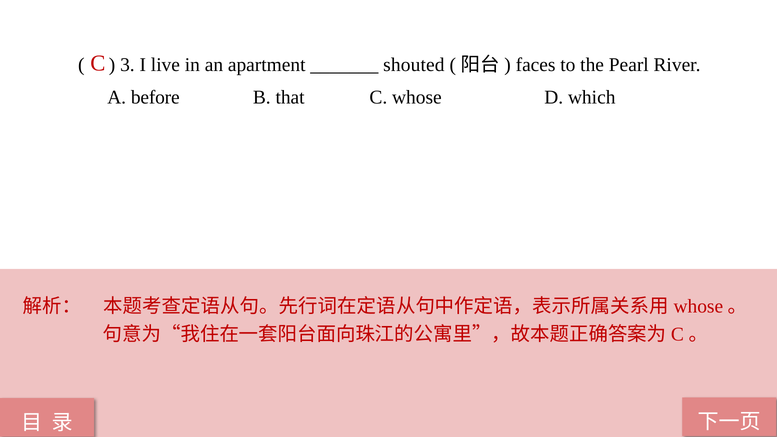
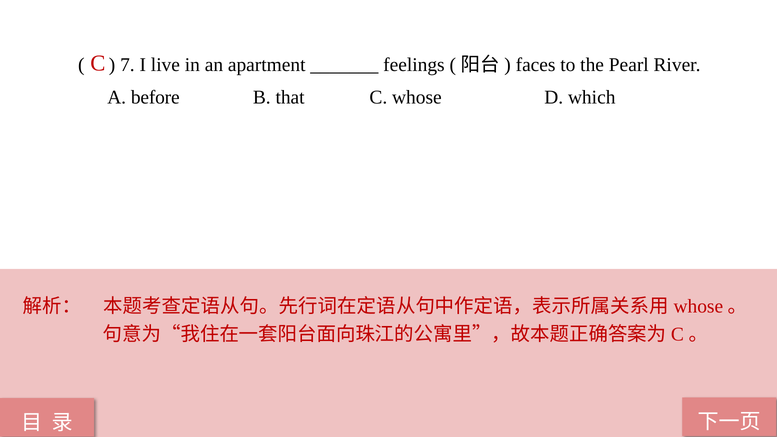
3: 3 -> 7 (127, 65)
shouted: shouted -> feelings (414, 65)
